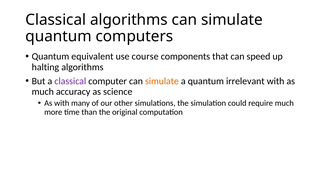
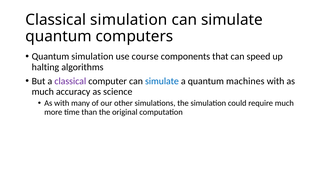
Classical algorithms: algorithms -> simulation (129, 20)
Quantum equivalent: equivalent -> simulation (92, 56)
simulate colour: orange -> blue (162, 81)
irrelevant: irrelevant -> machines (245, 81)
